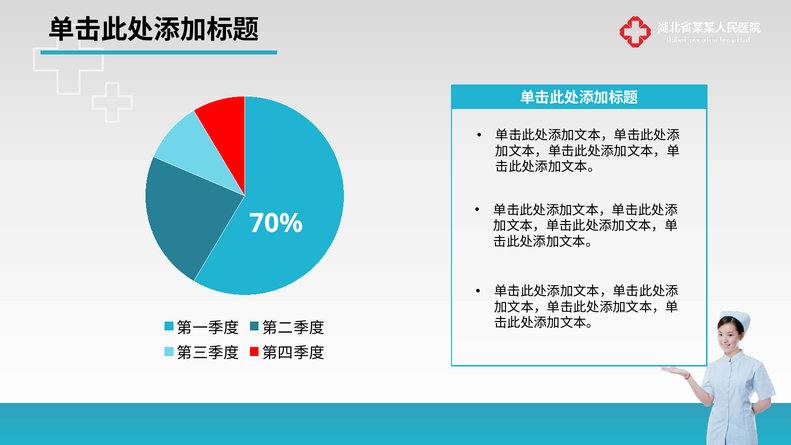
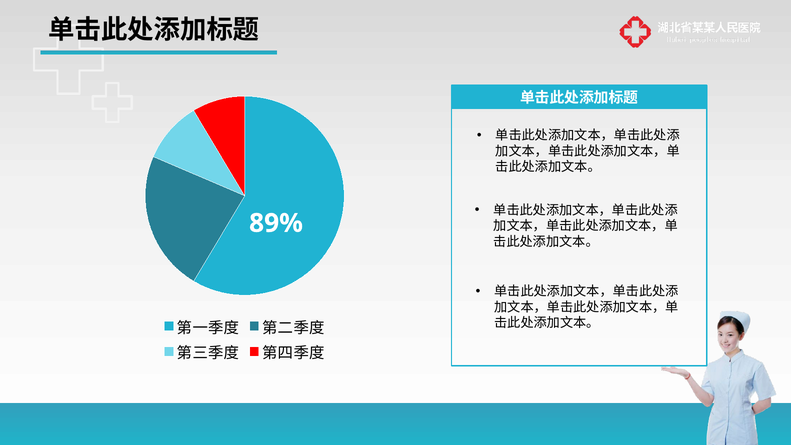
70%: 70% -> 89% (276, 223)
